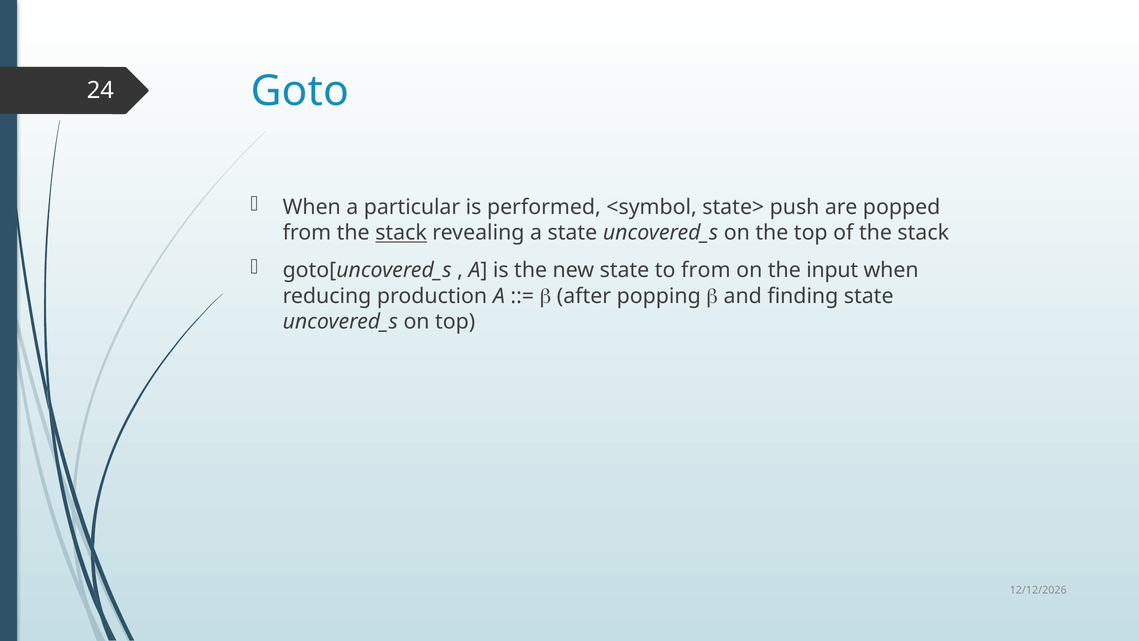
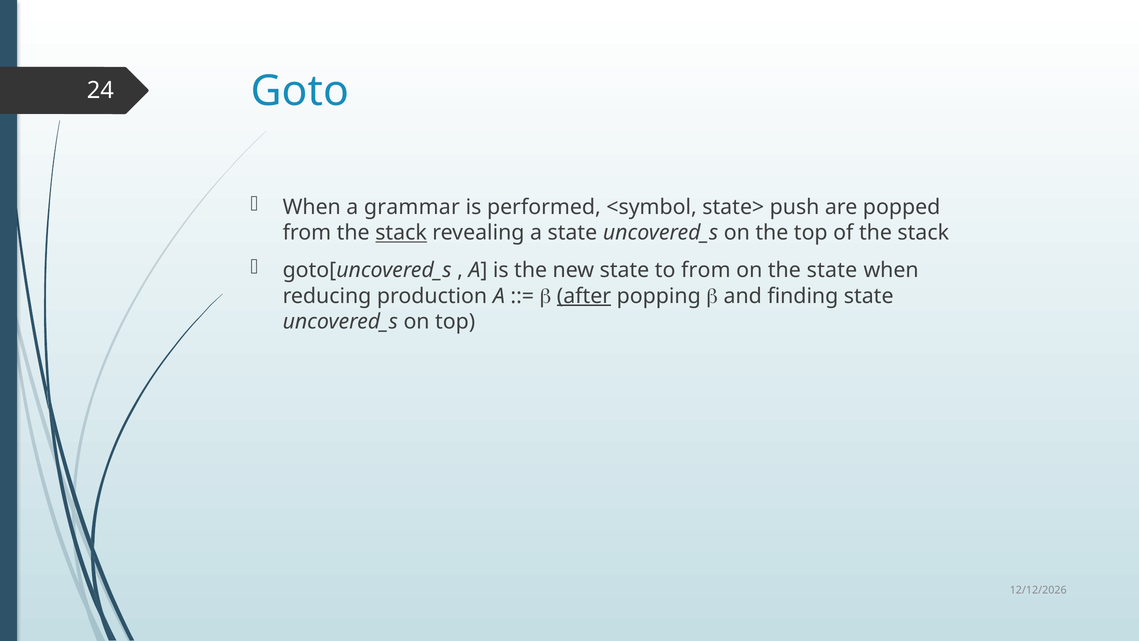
particular: particular -> grammar (412, 207)
the input: input -> state (832, 270)
after underline: none -> present (584, 296)
